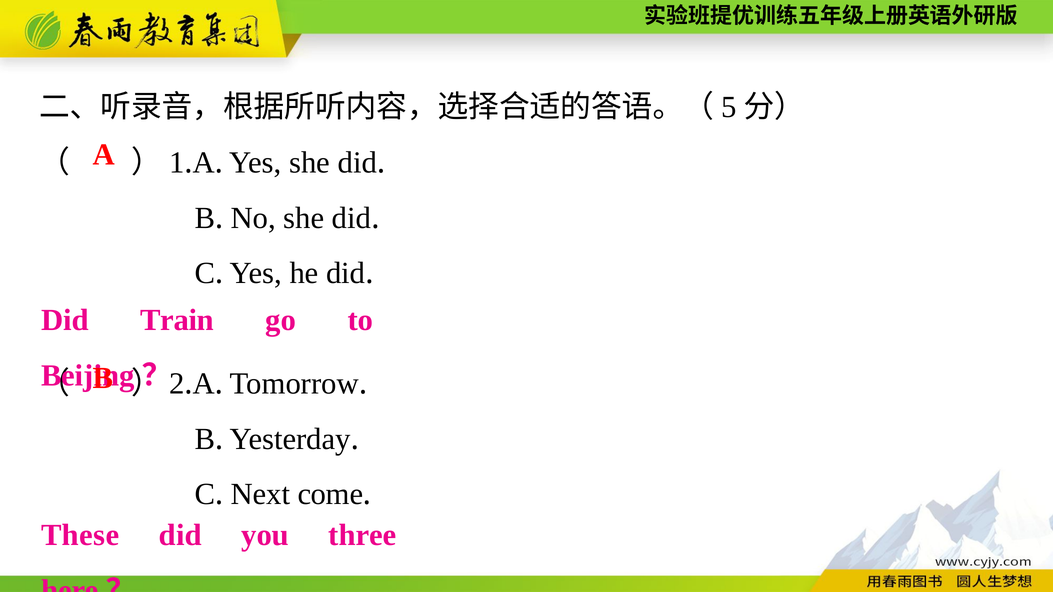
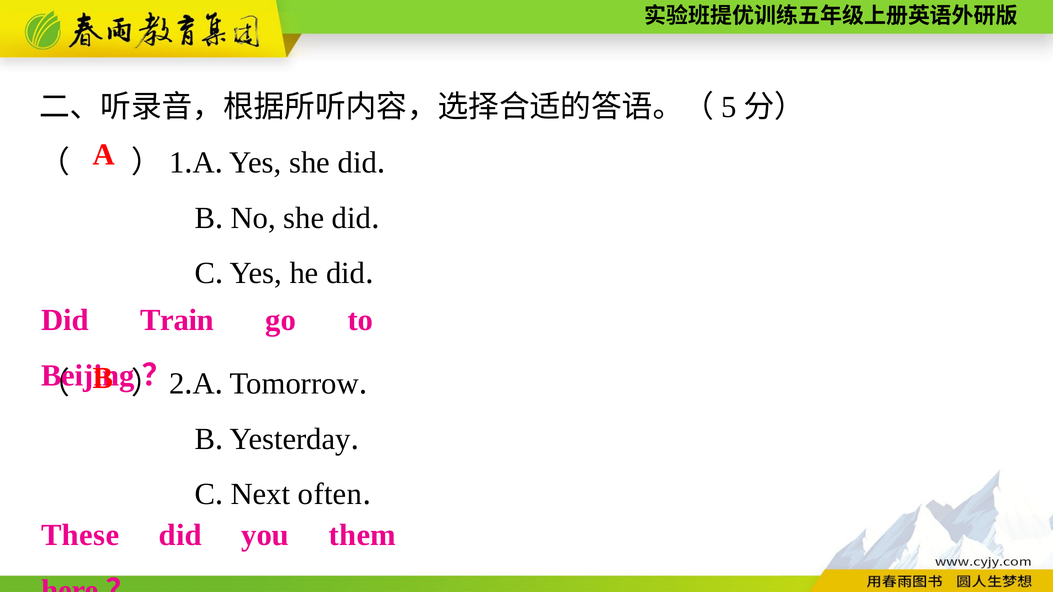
come: come -> often (330, 495)
three: three -> them (362, 536)
